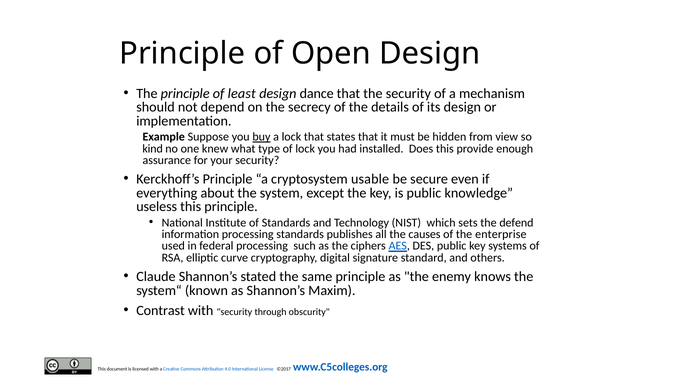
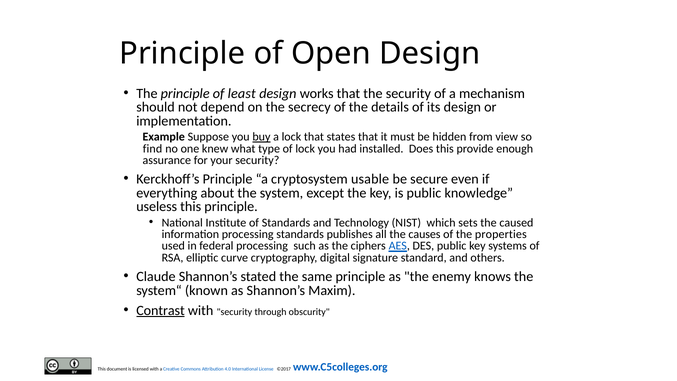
dance: dance -> works (317, 93)
kind: kind -> find (153, 148)
defend: defend -> caused (516, 222)
enterprise: enterprise -> properties (501, 234)
Contrast underline: none -> present (161, 310)
